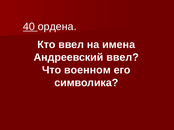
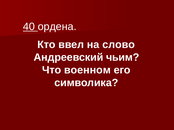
имена: имена -> слово (119, 45)
Андреевский ввел: ввел -> чьим (123, 57)
